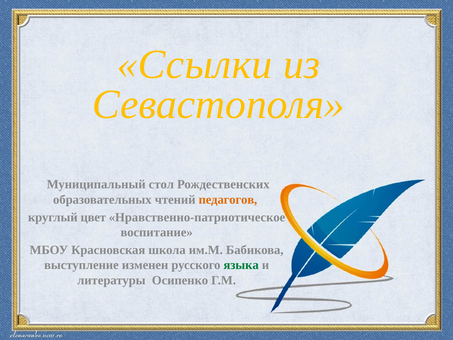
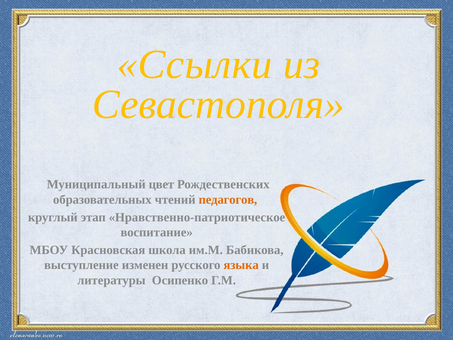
стол: стол -> цвет (161, 184)
цвет: цвет -> этап (93, 217)
языка colour: green -> orange (241, 265)
